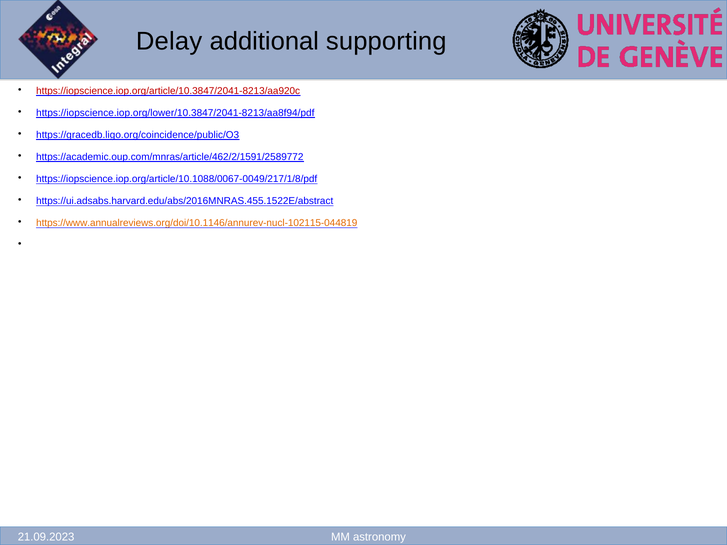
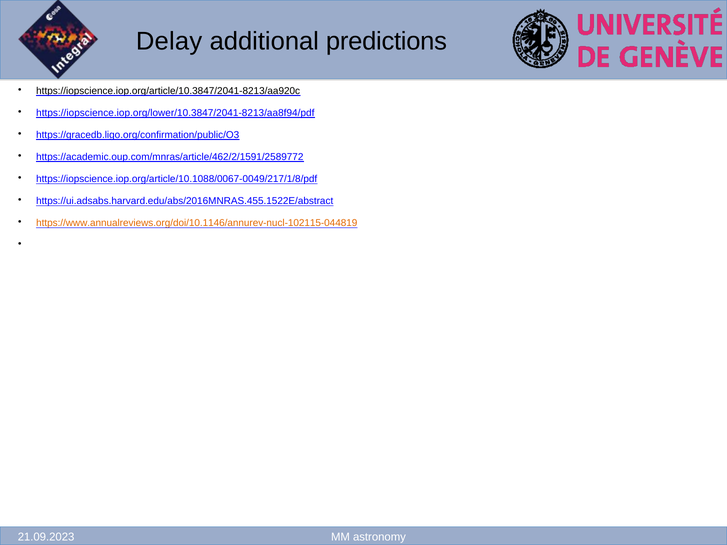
supporting: supporting -> predictions (386, 41)
https://iopscience.iop.org/article/10.3847/2041-8213/aa920c colour: red -> black (168, 91)
https://gracedb.ligo.org/coincidence/public/O3: https://gracedb.ligo.org/coincidence/public/O3 -> https://gracedb.ligo.org/confirmation/public/O3 (138, 135)
